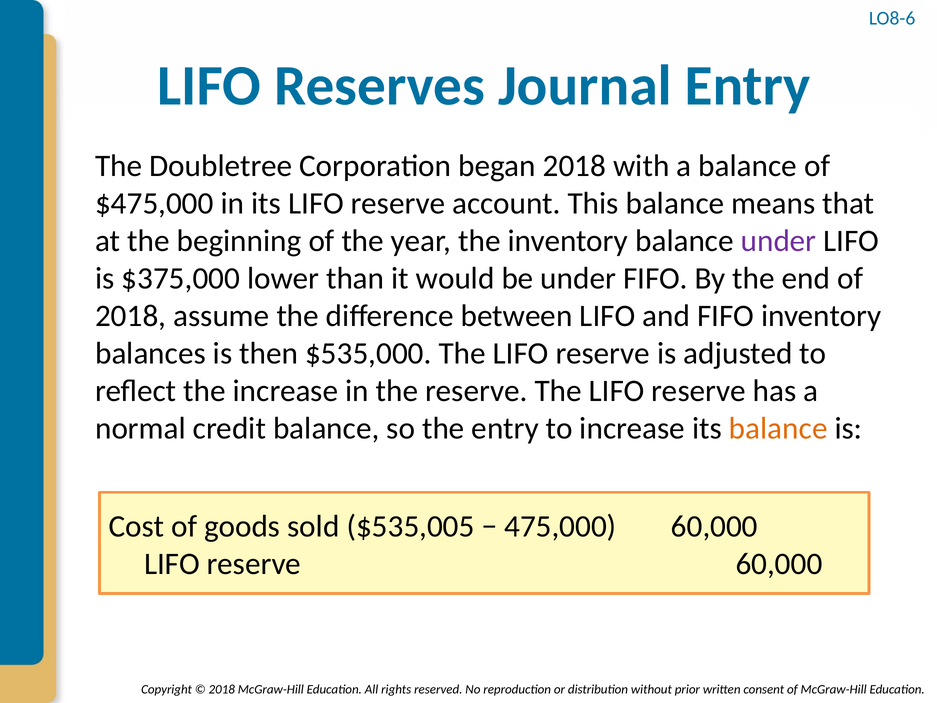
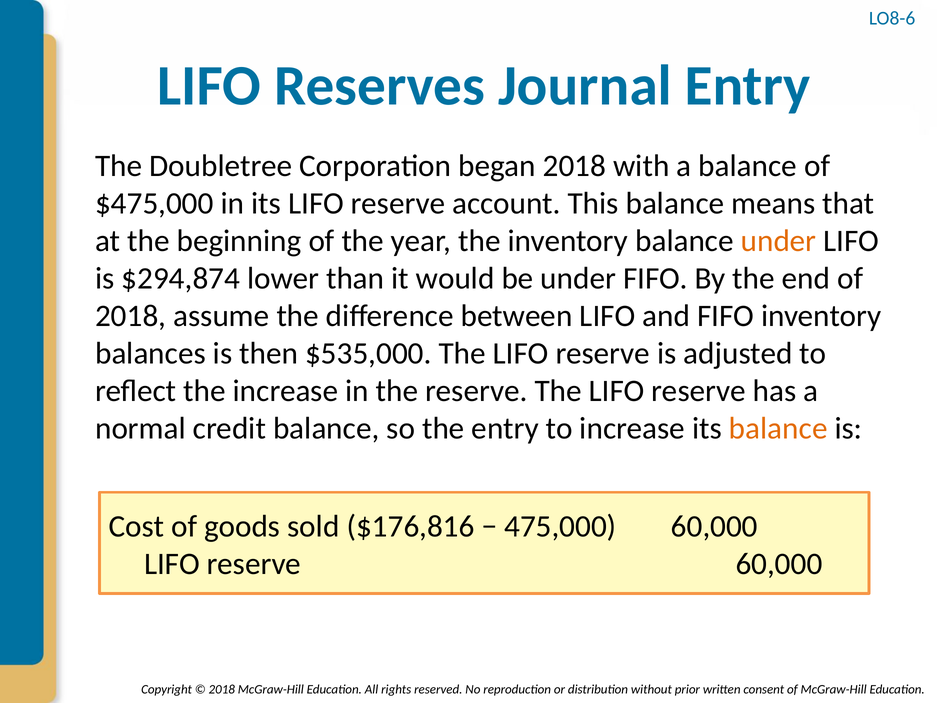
under colour: purple -> orange (779, 241)
$375,000: $375,000 -> $294,874 (181, 278)
$535,005: $535,005 -> $176,816 (411, 526)
